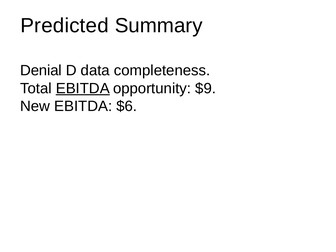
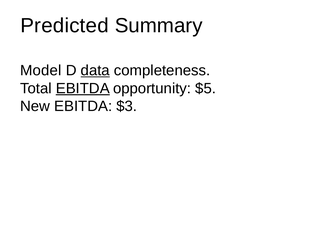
Denial: Denial -> Model (41, 70)
data underline: none -> present (95, 70)
$9: $9 -> $5 (206, 88)
$6: $6 -> $3 (127, 106)
